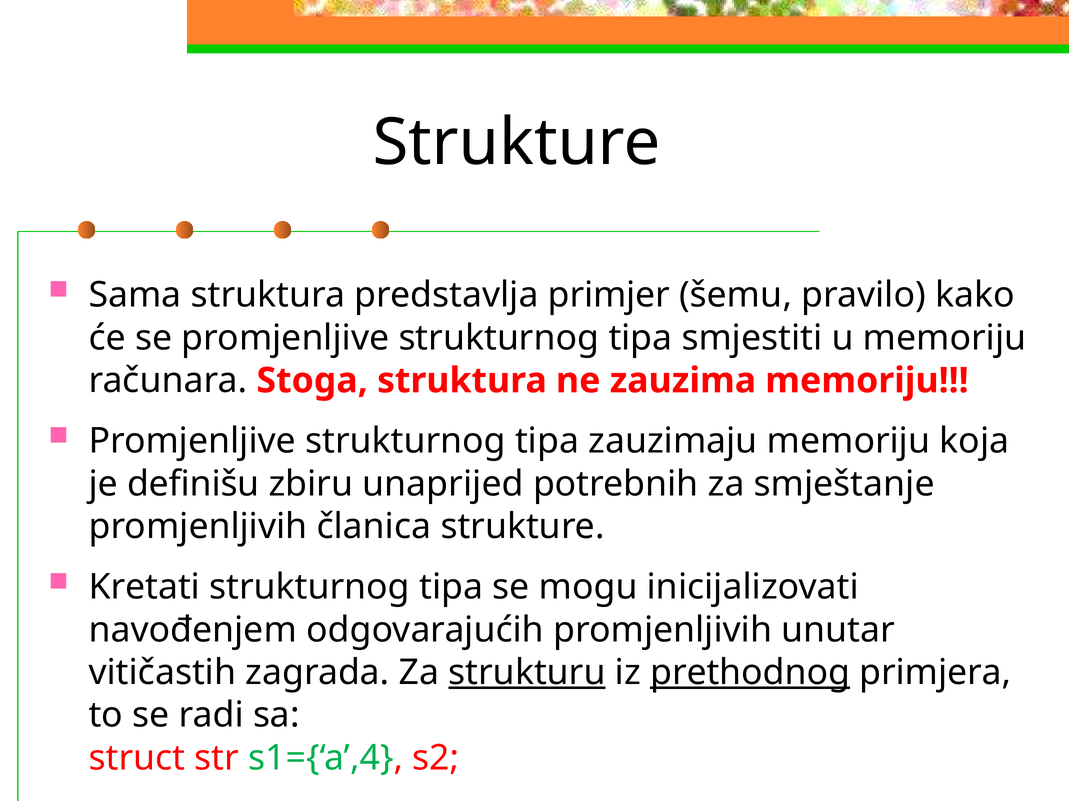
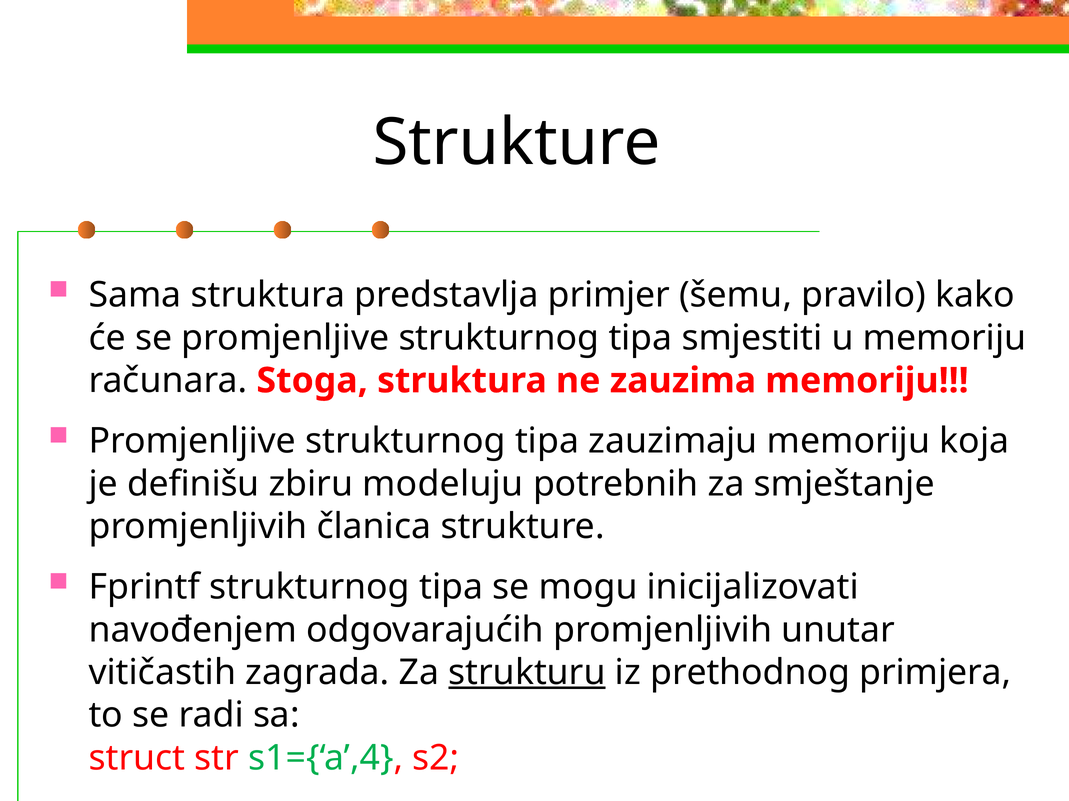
unaprijed: unaprijed -> modeluju (443, 484)
Kretati: Kretati -> Fprintf (144, 588)
prethodnog underline: present -> none (750, 673)
